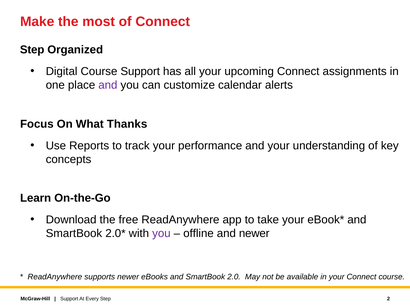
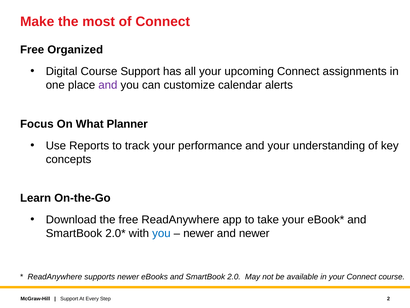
Step: Step -> Free (32, 50)
Thanks: Thanks -> Planner (127, 124)
you colour: purple -> blue (161, 233)
offline: offline -> newer (199, 233)
